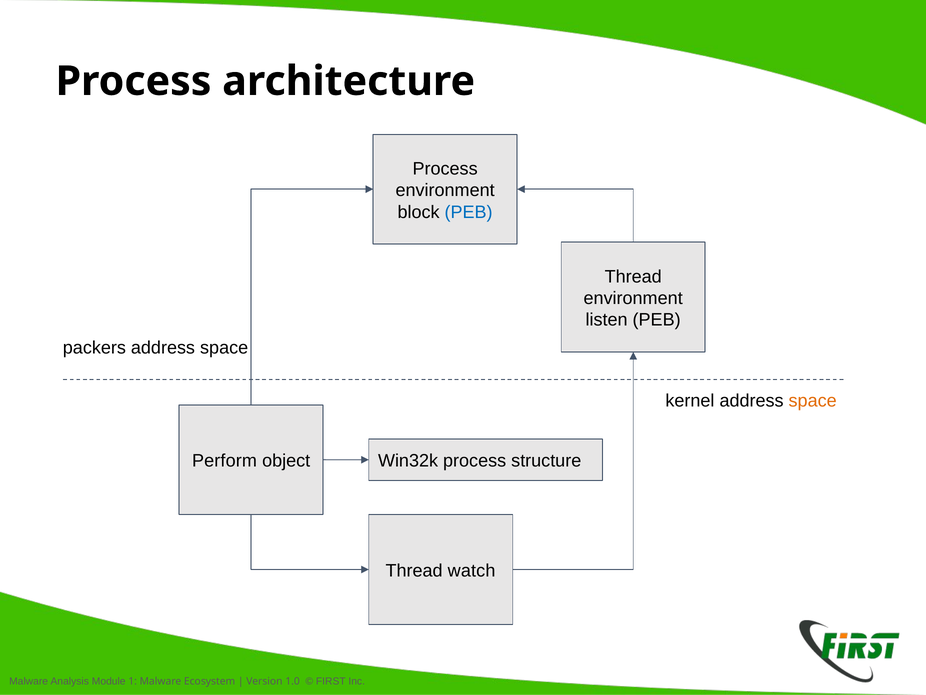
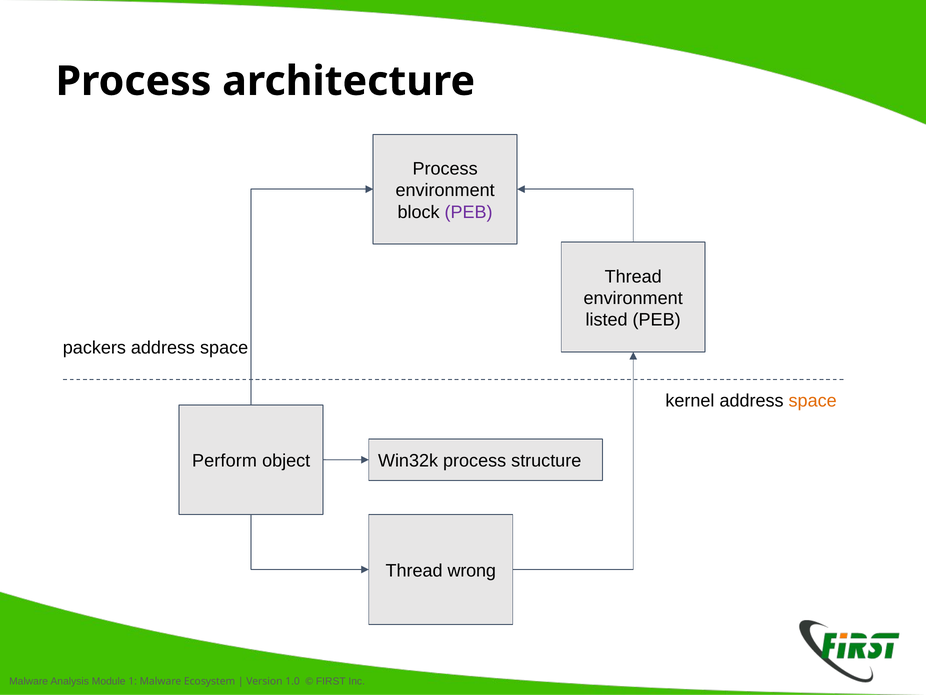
PEB colour: blue -> purple (469, 212)
listen: listen -> listed (607, 320)
watch: watch -> wrong (472, 570)
